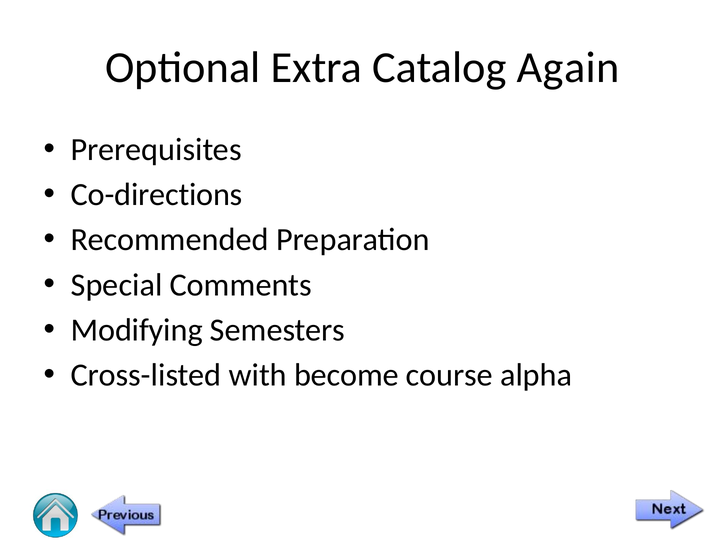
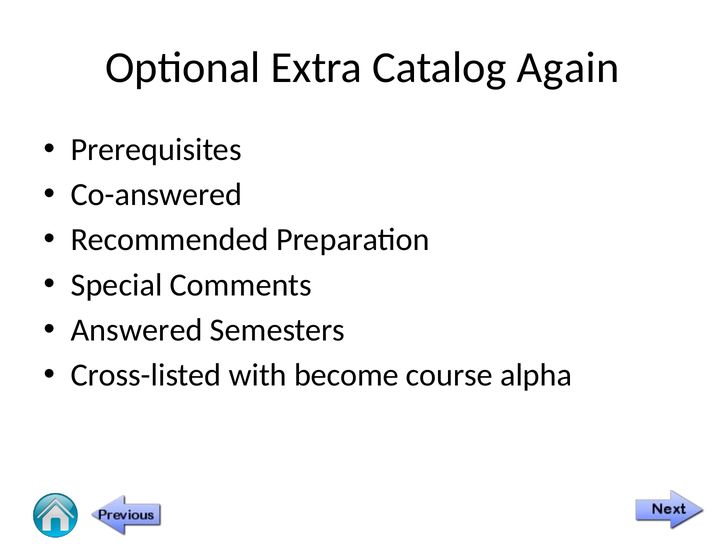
Co-directions: Co-directions -> Co-answered (157, 195)
Modifying: Modifying -> Answered (137, 330)
